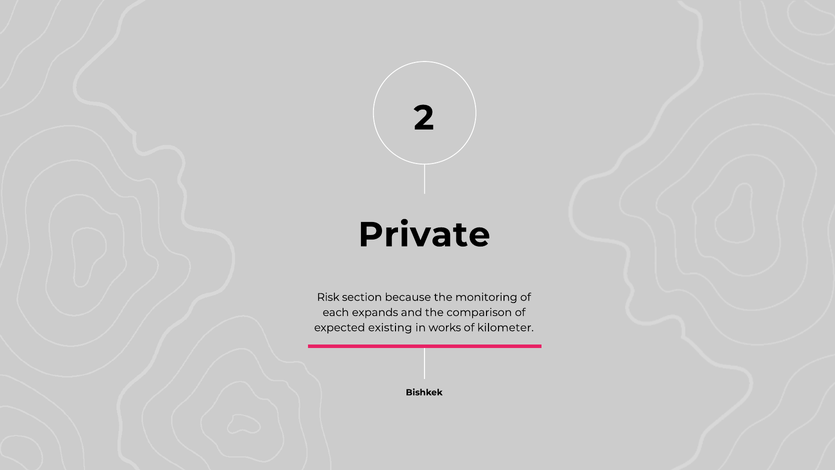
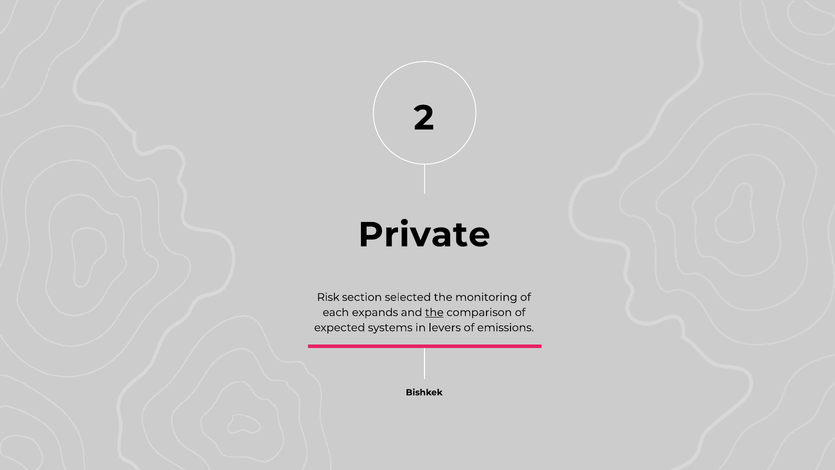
because: because -> selected (408, 297)
the underline: none -> present (434, 312)
existing: existing -> systems (390, 327)
works: works -> levers (445, 327)
kilometer: kilometer -> emissions (506, 327)
